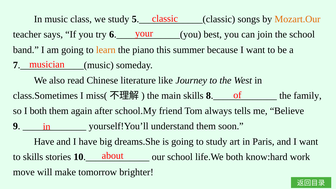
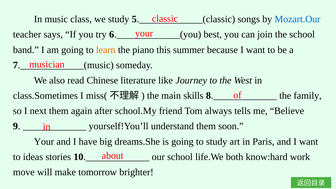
Mozart.Our colour: orange -> blue (297, 19)
I both: both -> next (38, 111)
Have: Have -> Your (44, 142)
to skills: skills -> ideas (33, 157)
